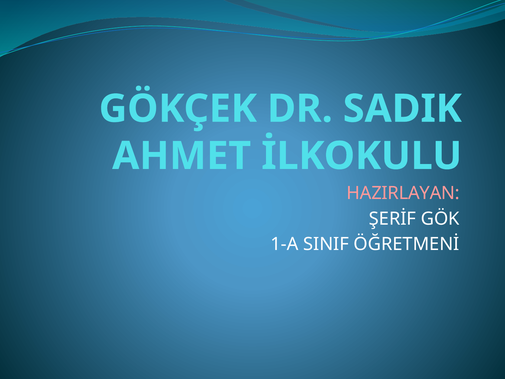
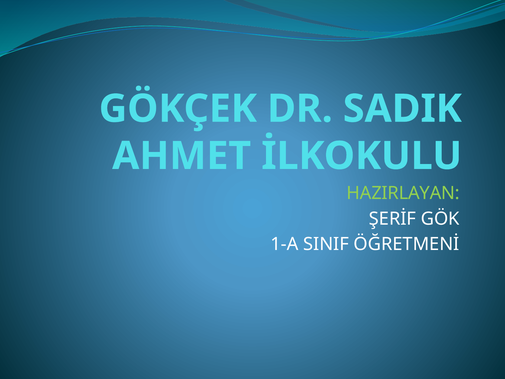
HAZIRLAYAN colour: pink -> light green (403, 193)
